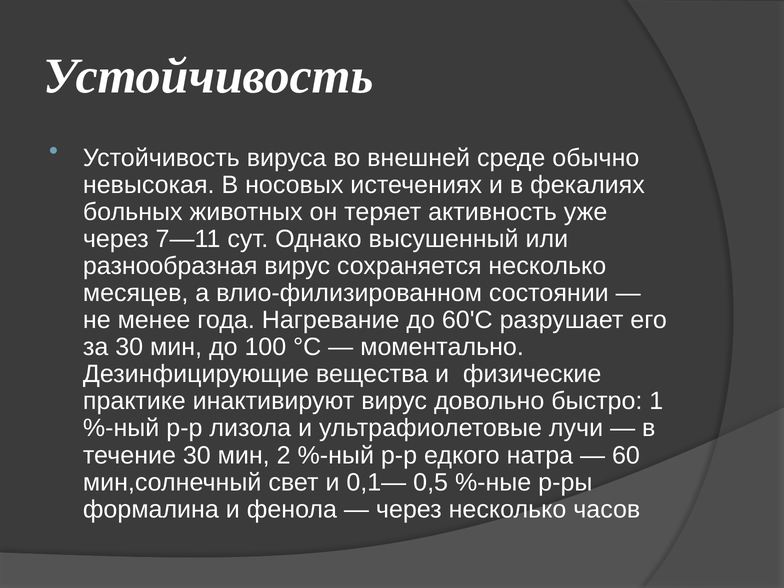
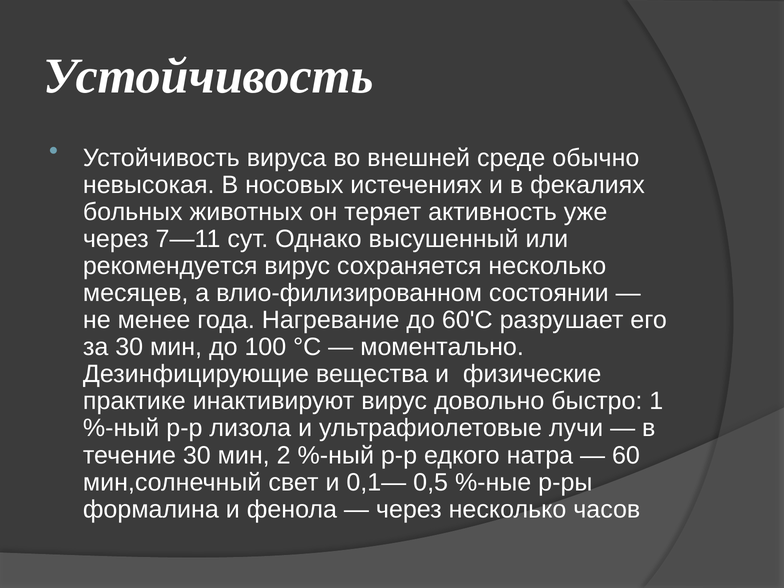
разнообразная: разнообразная -> рекомендуется (170, 266)
